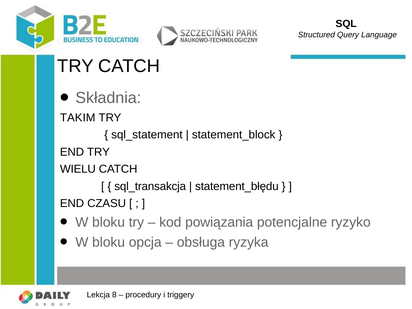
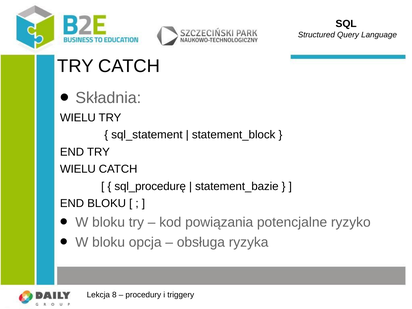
TAKIM: TAKIM -> WIELU (78, 118)
sql_transakcja: sql_transakcja -> sql_procedurę (150, 186)
statement_błędu: statement_błędu -> statement_bazie (237, 186)
END CZASU: CZASU -> BLOKU (107, 204)
